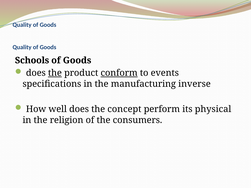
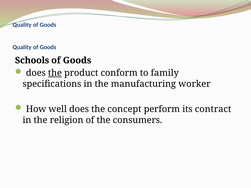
conform underline: present -> none (119, 73)
events: events -> family (165, 73)
inverse: inverse -> worker (194, 84)
physical: physical -> contract (213, 109)
